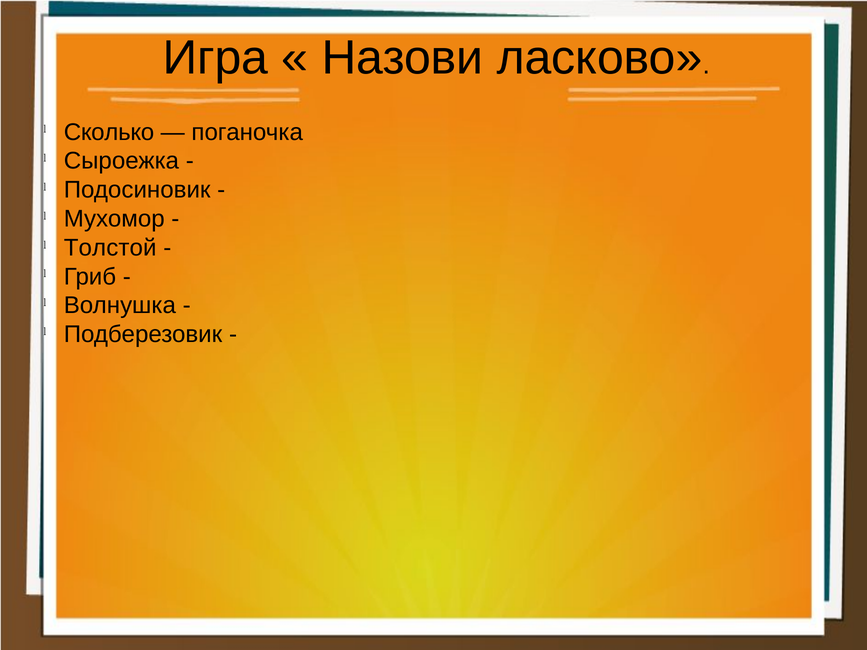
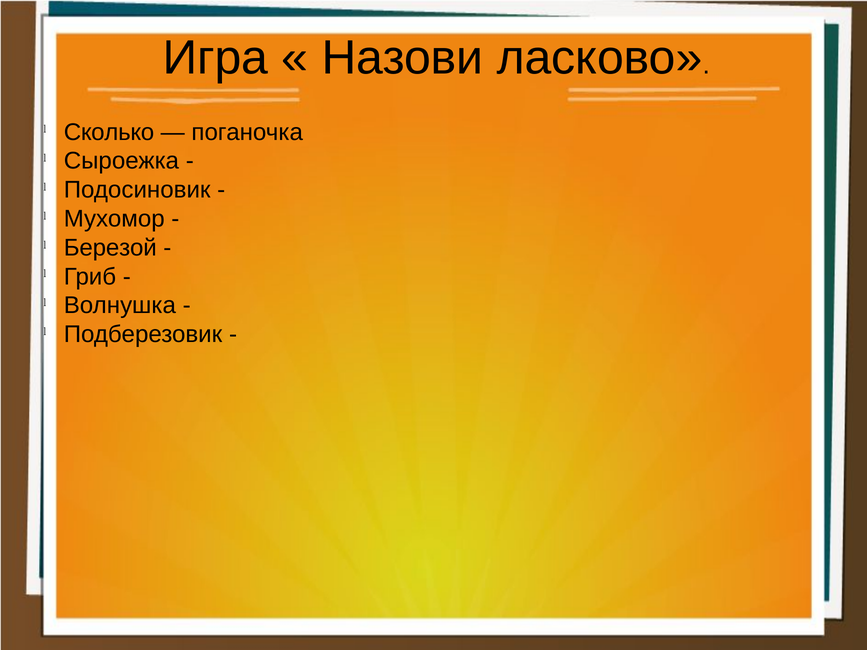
Толстой: Толстой -> Березой (110, 248)
